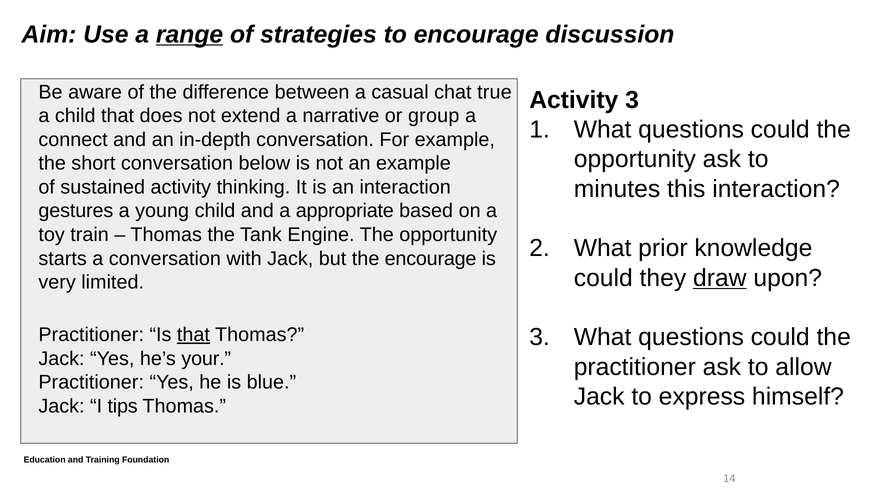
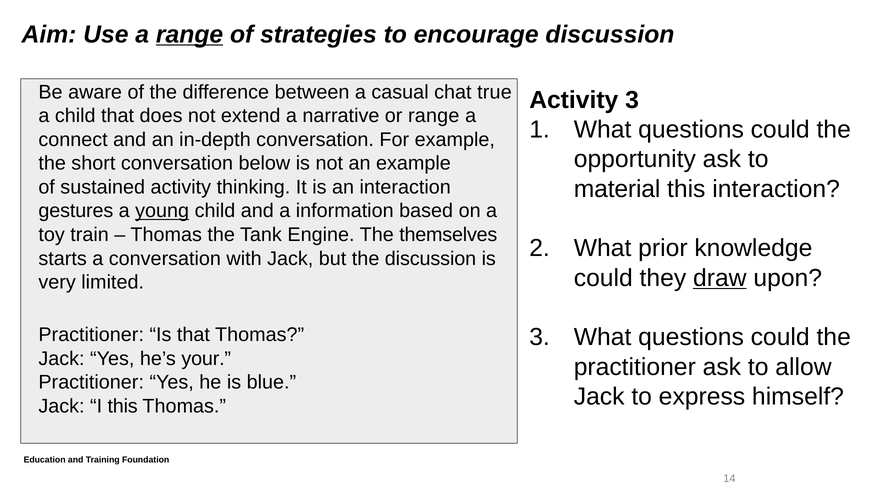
or group: group -> range (434, 116)
minutes: minutes -> material (617, 189)
young underline: none -> present (162, 211)
appropriate: appropriate -> information (345, 211)
Engine The opportunity: opportunity -> themselves (448, 235)
the encourage: encourage -> discussion (431, 259)
that underline: present -> none (193, 335)
I tips: tips -> this (123, 406)
